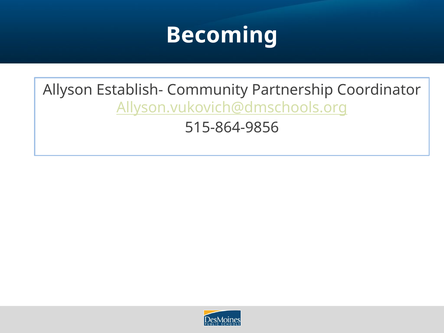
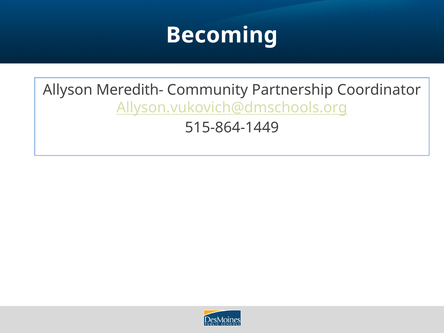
Establish-: Establish- -> Meredith- (130, 90)
515-864-9856: 515-864-9856 -> 515-864-1449 (232, 128)
